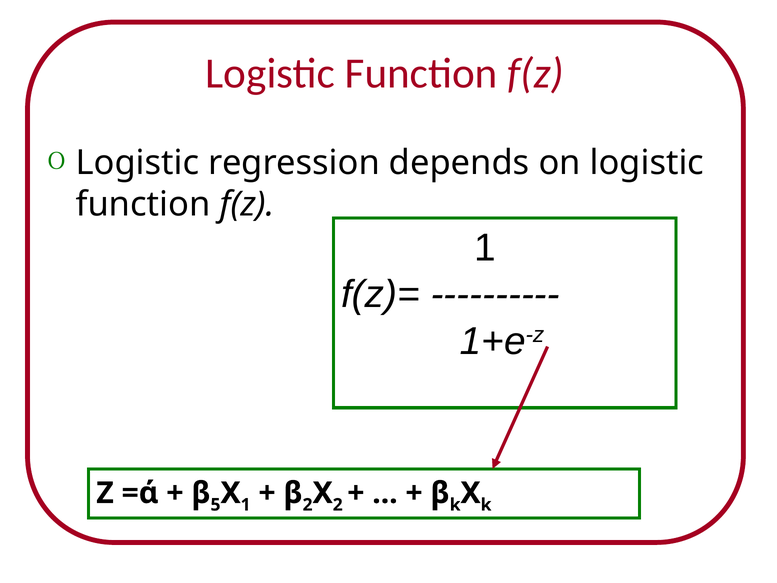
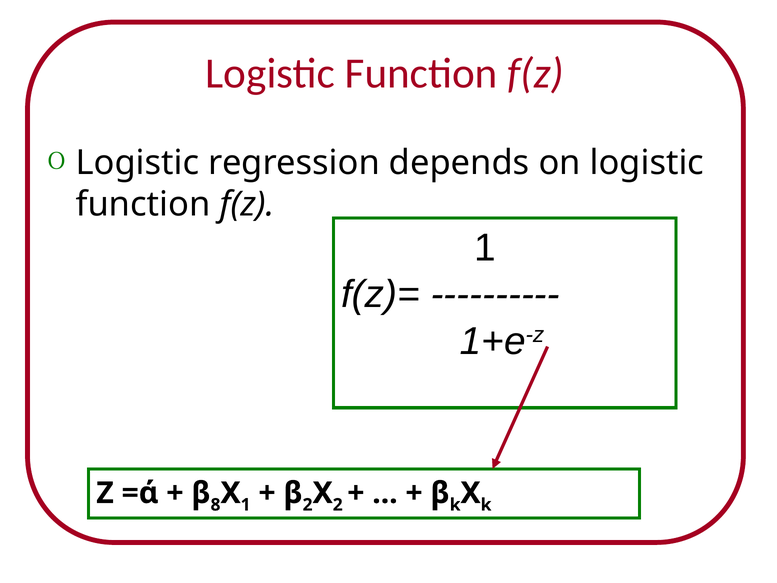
5: 5 -> 8 (216, 505)
